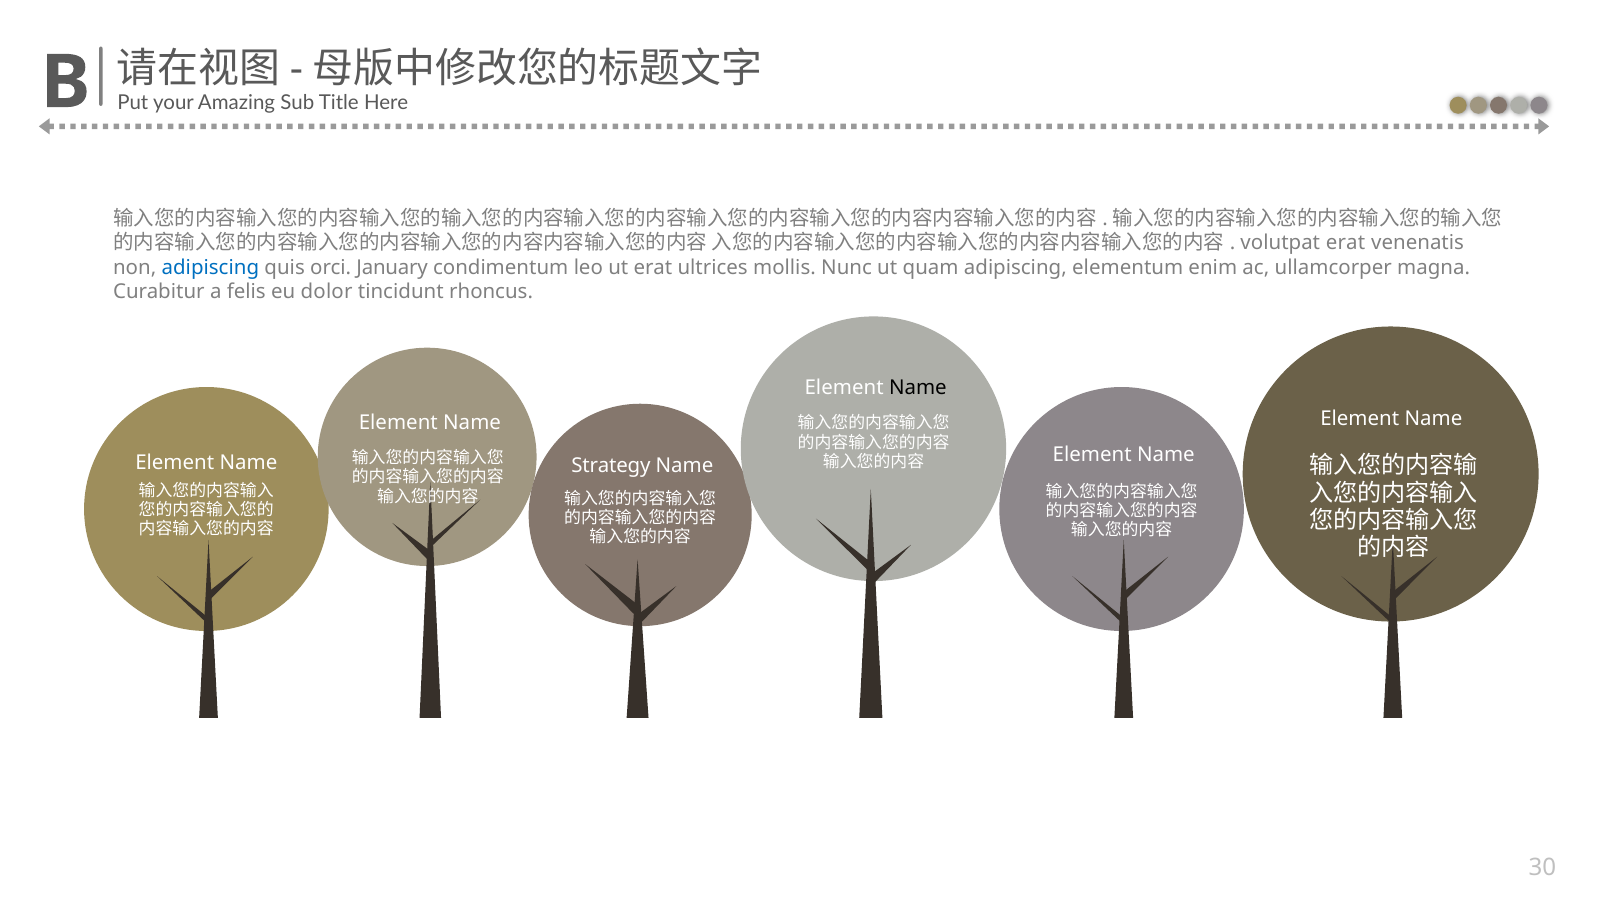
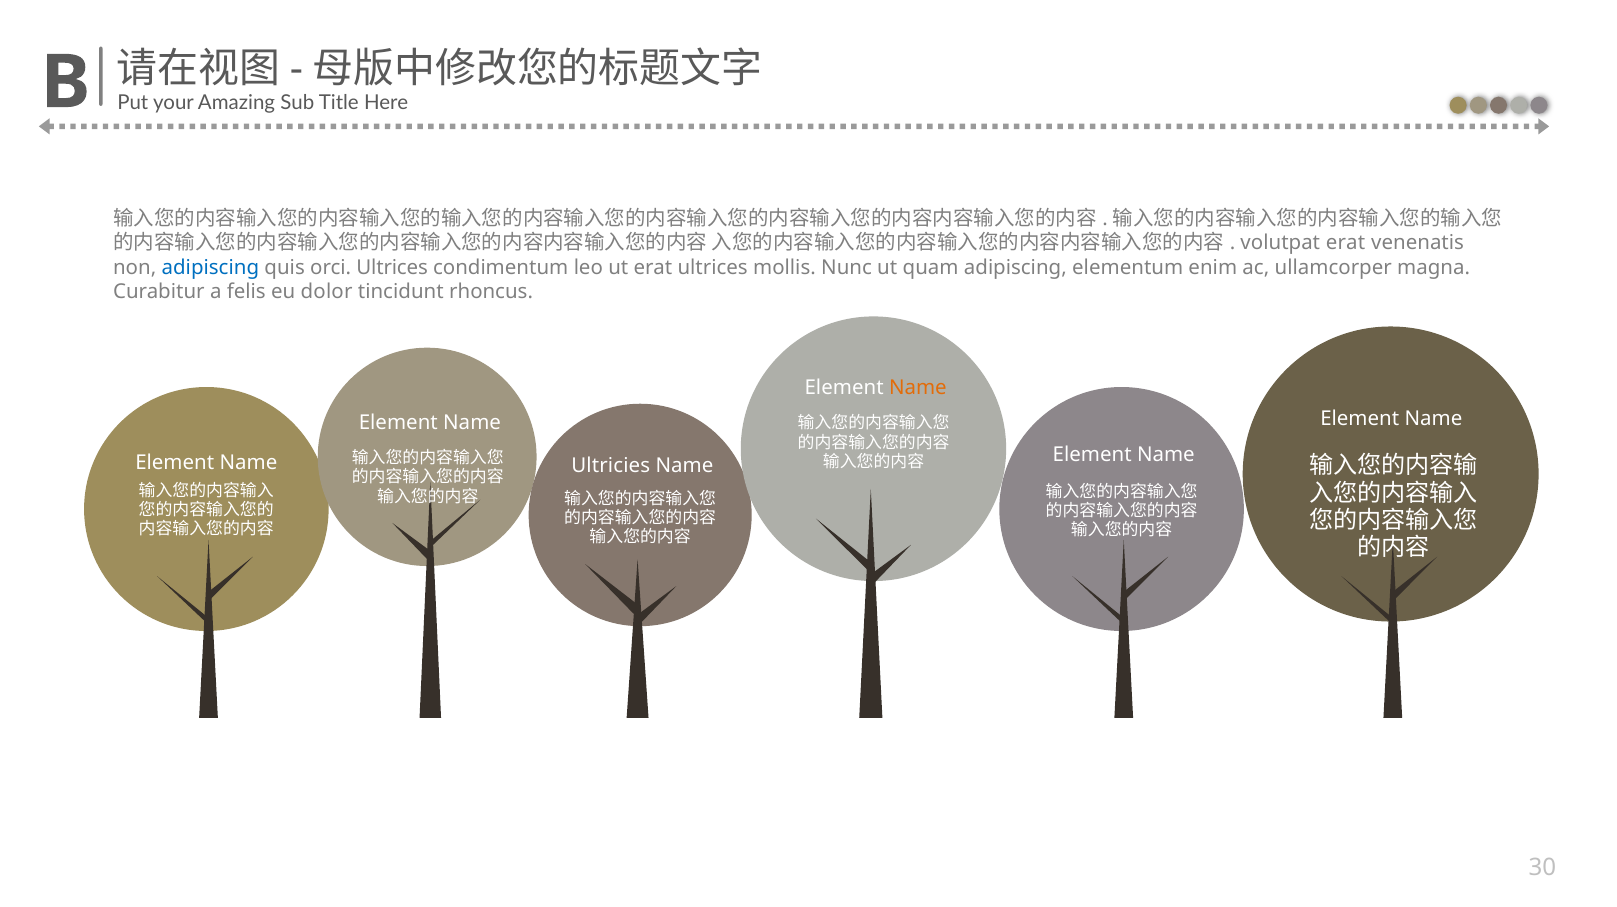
orci January: January -> Ultrices (392, 268)
Name colour: black -> orange (918, 388)
Strategy: Strategy -> Ultricies (611, 466)
